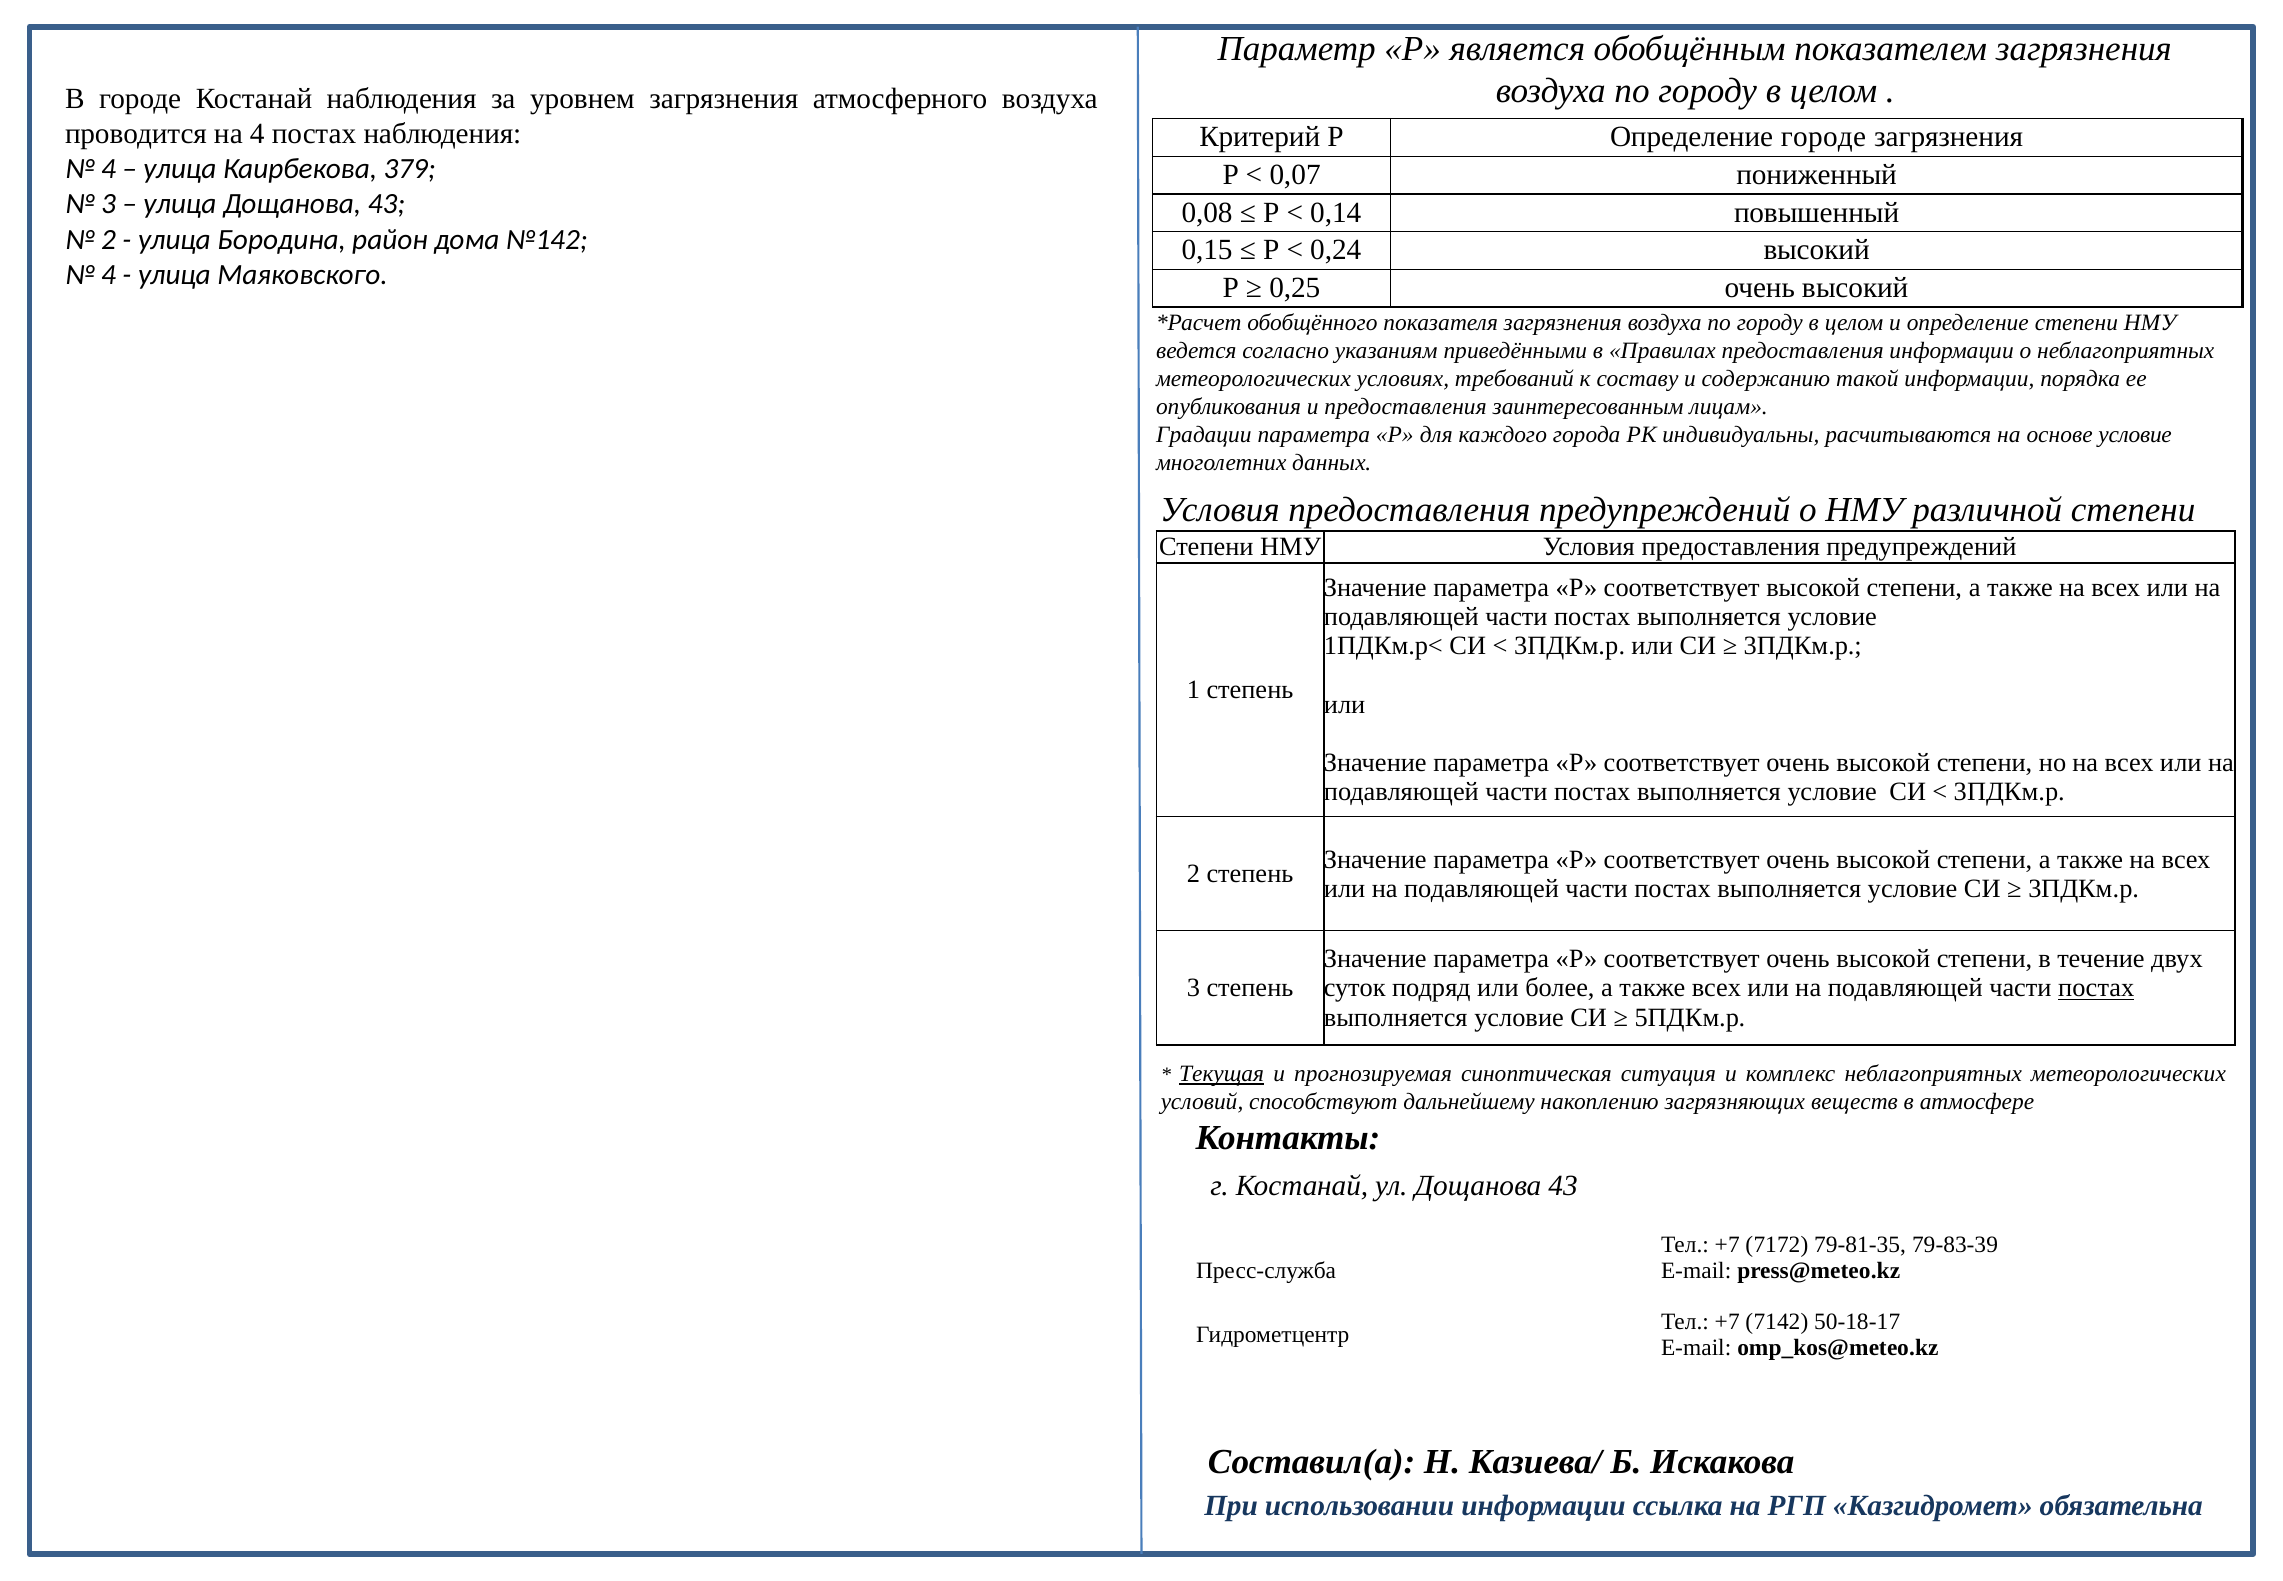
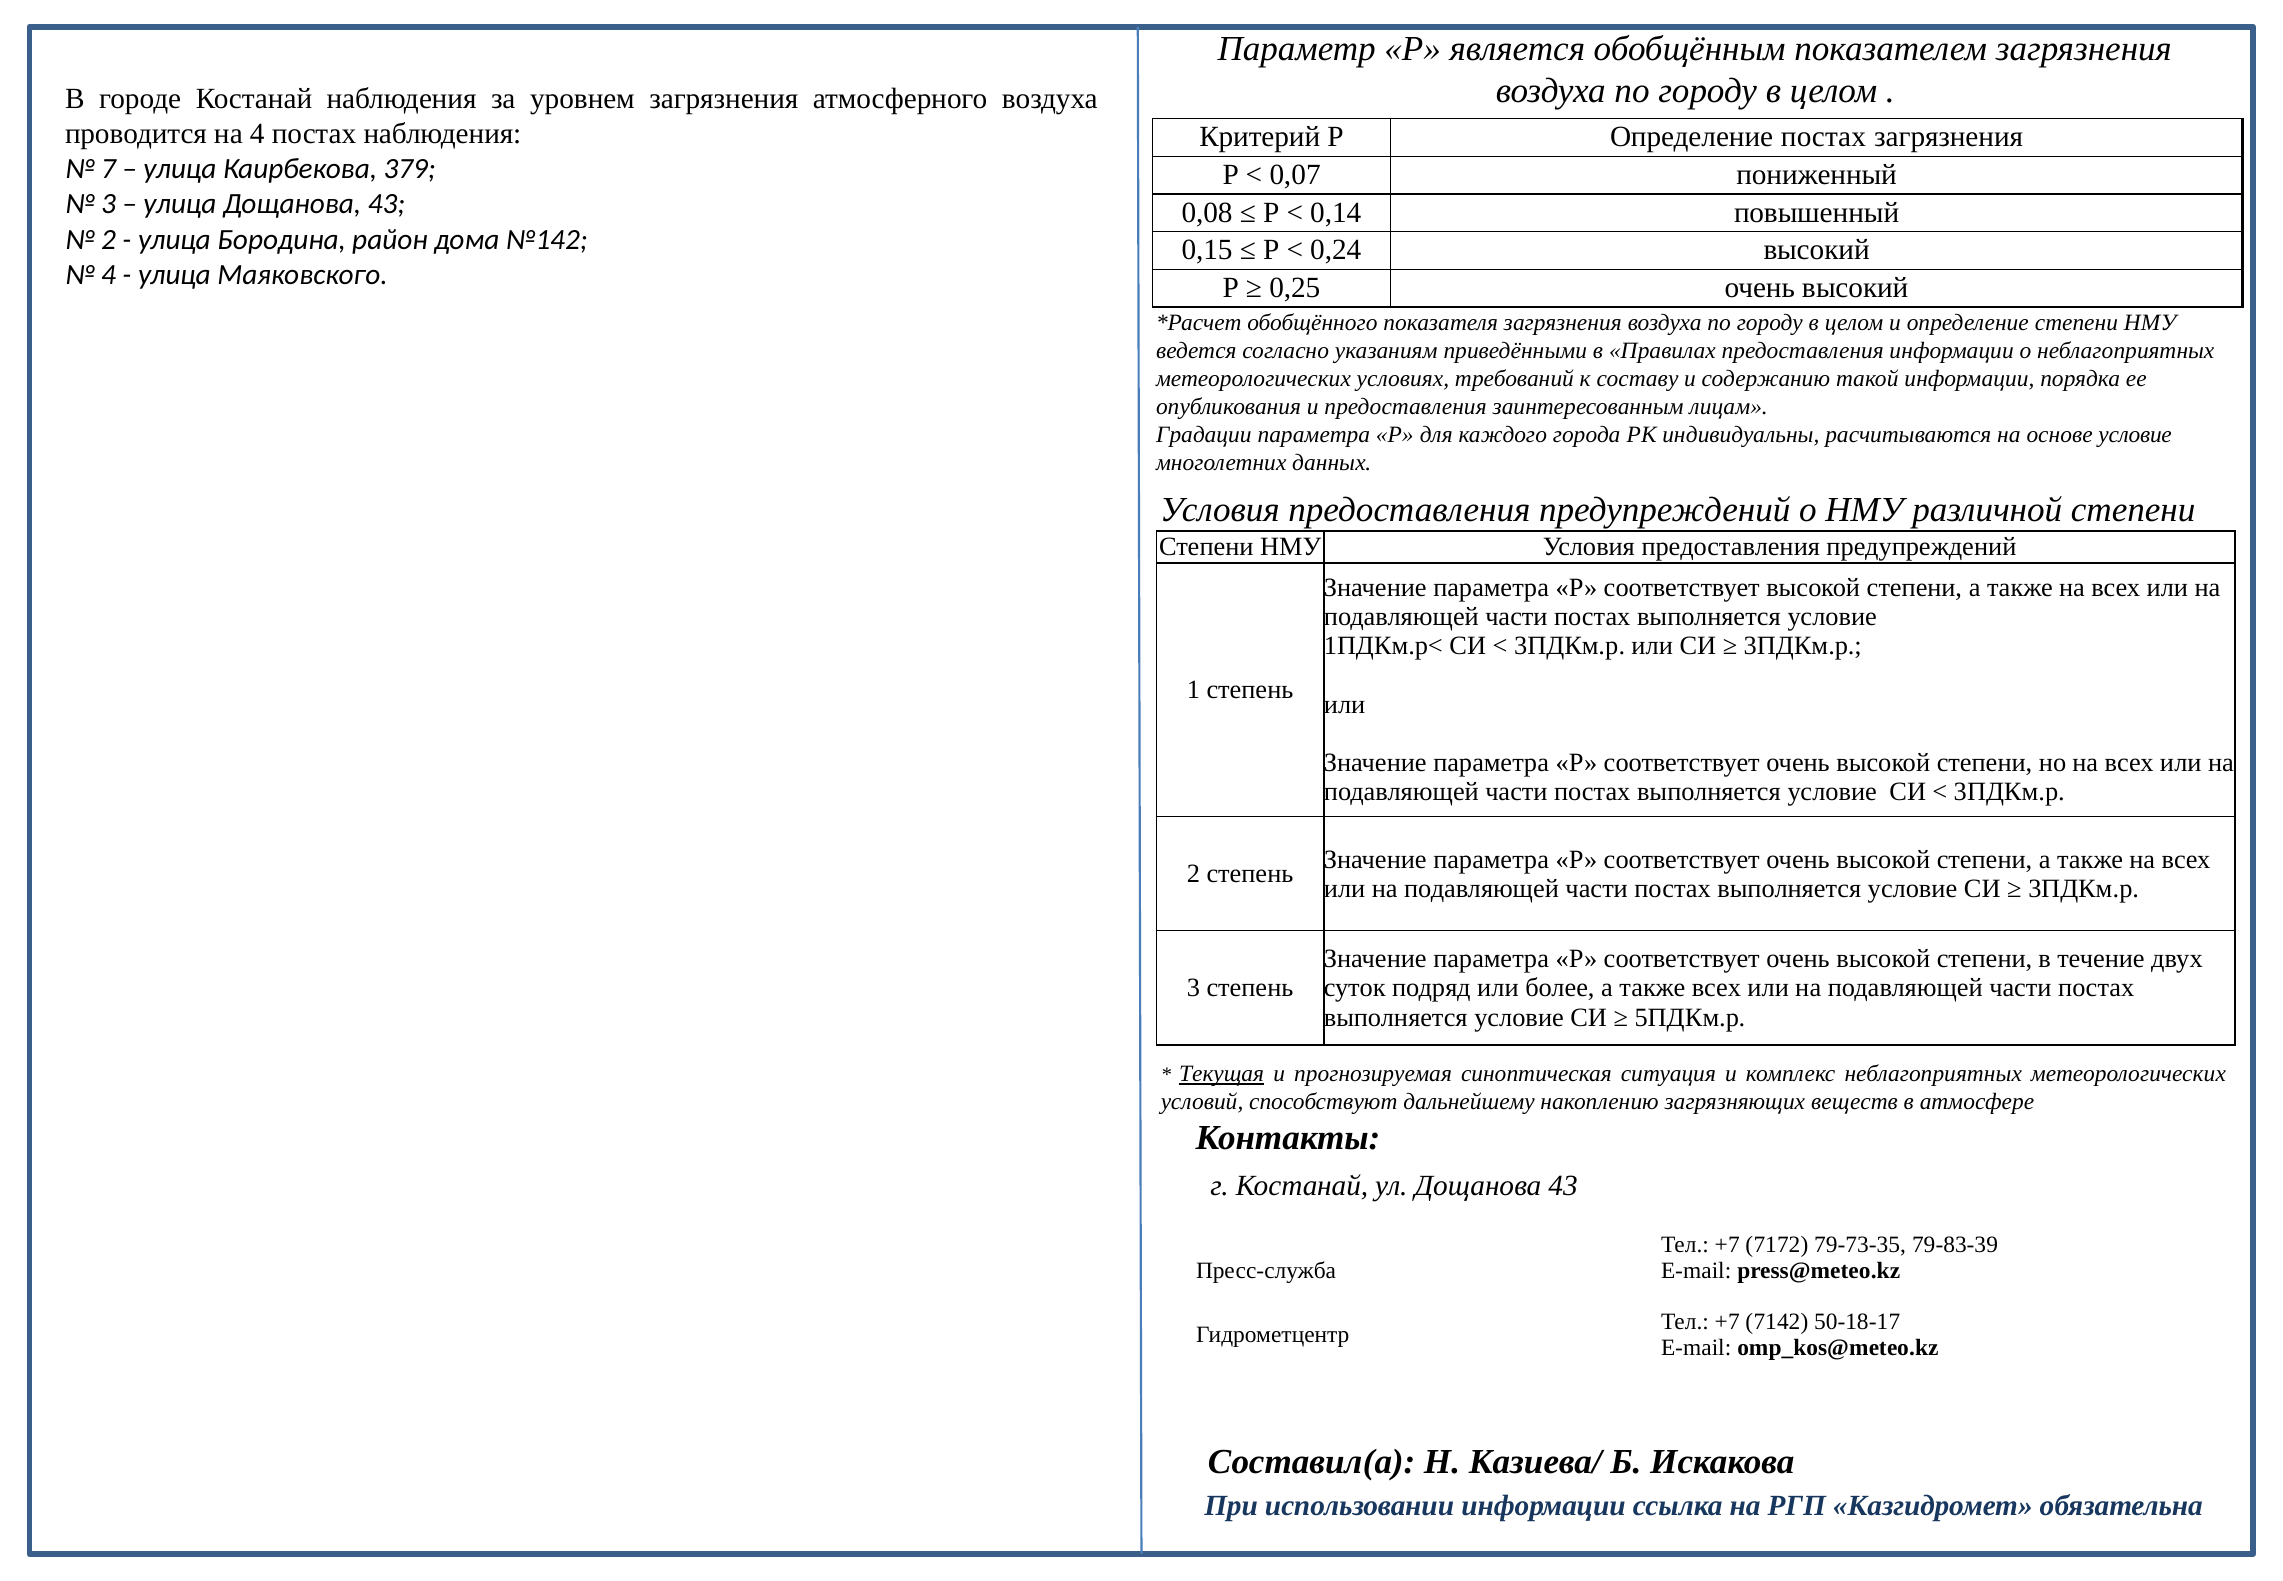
Определение городе: городе -> постах (1823, 137)
4: 4 -> 7 (109, 169)
постах underline: present -> none (2096, 988)
79-81-35: 79-81-35 -> 79-73-35 (1860, 1244)
